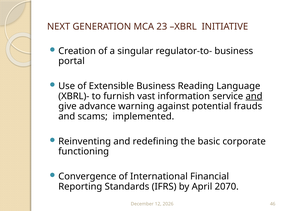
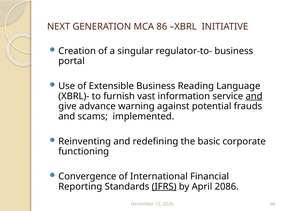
23: 23 -> 86 (162, 27)
IFRS underline: none -> present (164, 187)
2070: 2070 -> 2086 (227, 187)
